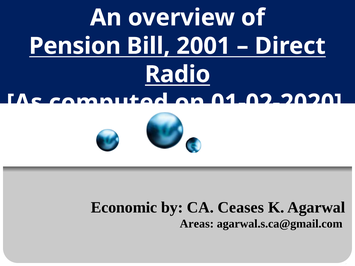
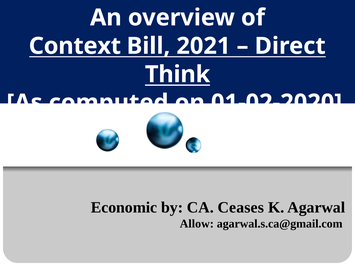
Pension: Pension -> Context (75, 46)
2001: 2001 -> 2021 (203, 46)
Radio: Radio -> Think (178, 74)
Areas: Areas -> Allow (197, 224)
